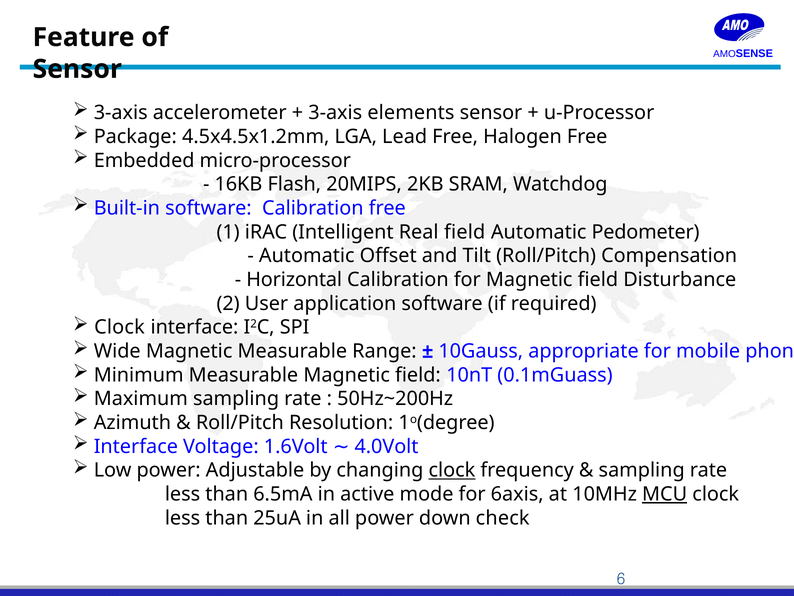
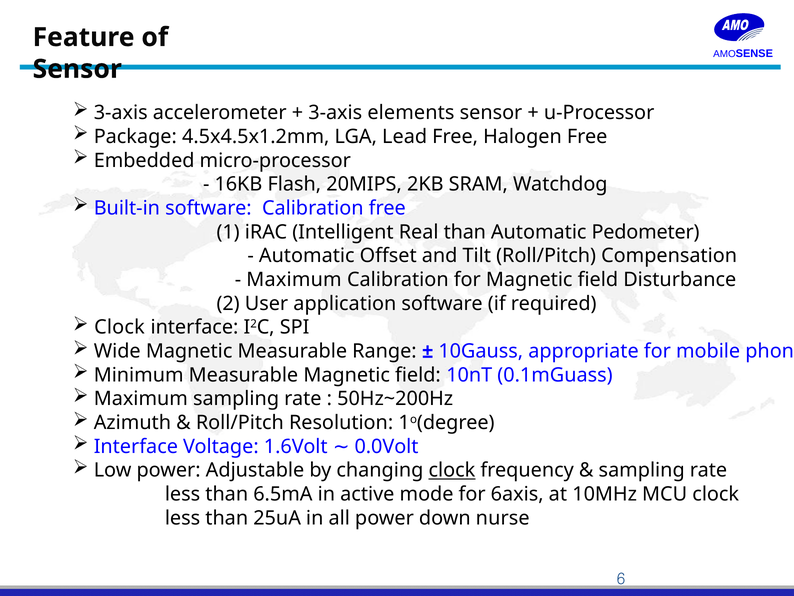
Real field: field -> than (465, 232)
Horizontal: Horizontal -> Maximum (294, 279)
4.0Volt: 4.0Volt -> 0.0Volt (387, 446)
MCU underline: present -> none (665, 494)
check: check -> nurse (503, 518)
